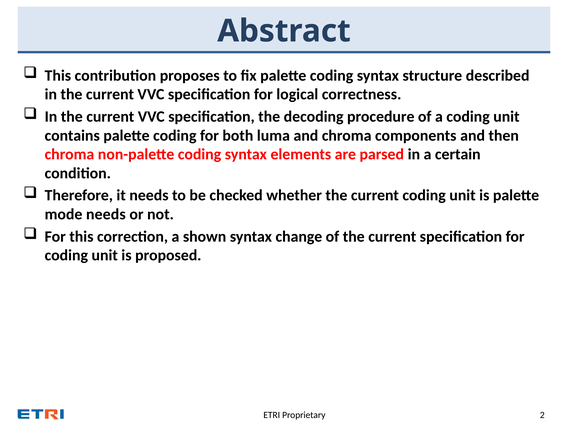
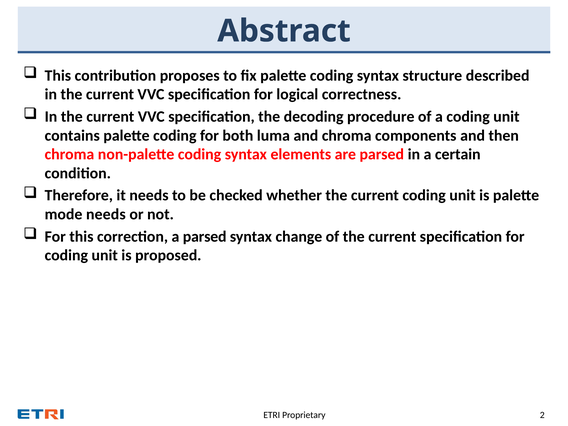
a shown: shown -> parsed (205, 236)
